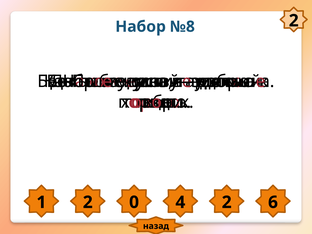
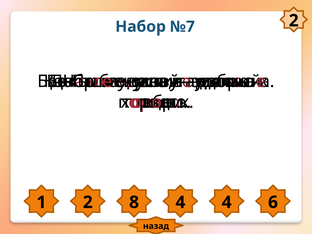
№8: №8 -> №7 (182, 27)
0: 0 -> 8 (134, 202)
4 2: 2 -> 4 (227, 202)
